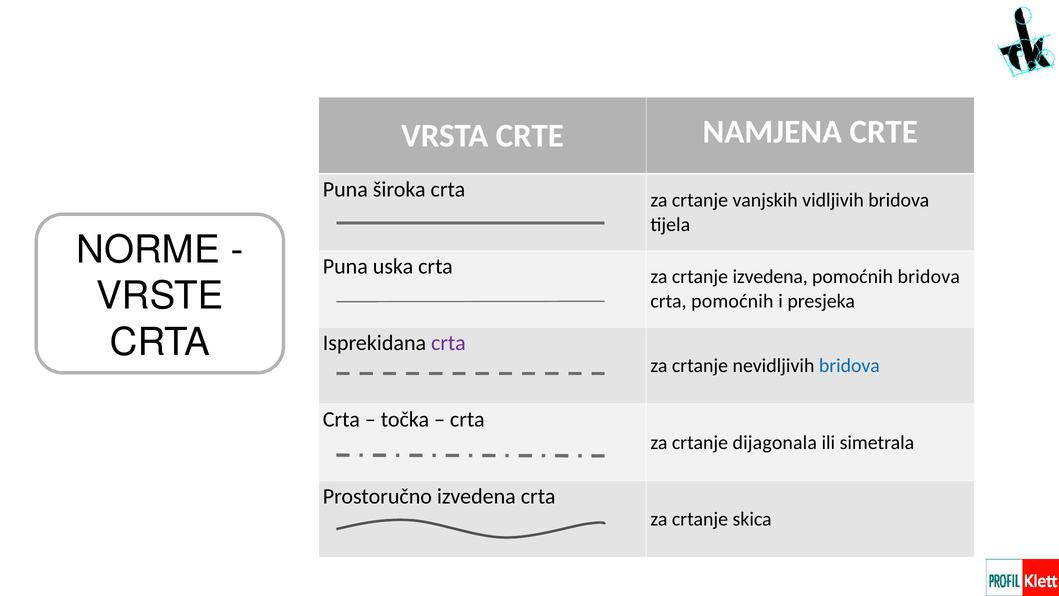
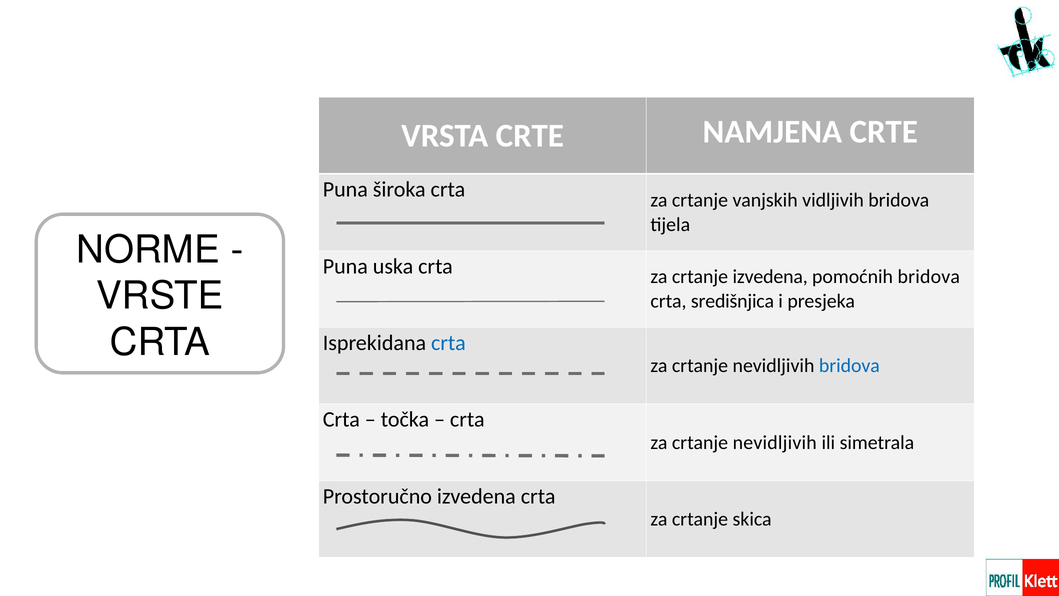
crta pomoćnih: pomoćnih -> središnjica (733, 301)
crta colour: purple -> blue (448, 343)
dijagonala: dijagonala -> nevidljivih (775, 442)
